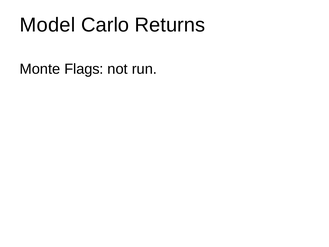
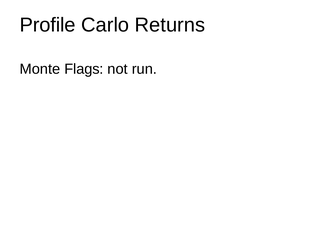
Model: Model -> Profile (48, 25)
